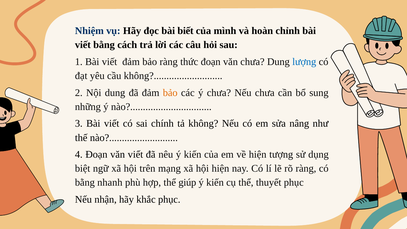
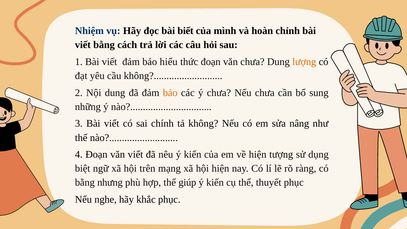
bảo ràng: ràng -> hiểu (169, 62)
lượng colour: blue -> orange (304, 62)
nhanh: nhanh -> nhưng (110, 183)
nhận: nhận -> nghe (106, 199)
